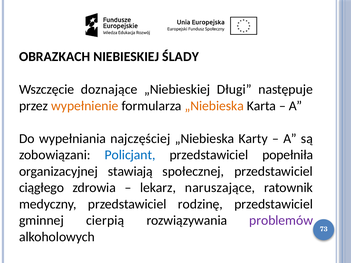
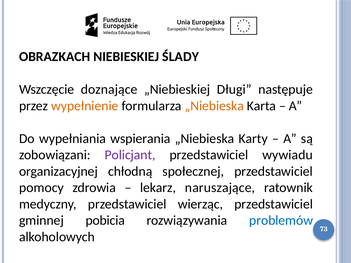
najczęściej: najczęściej -> wspierania (140, 139)
Policjant colour: blue -> purple (130, 155)
popełniła: popełniła -> wywiadu (288, 155)
stawiają: stawiają -> chłodną (130, 172)
ciągłego: ciągłego -> pomocy (41, 188)
rodzinę: rodzinę -> wierząc (200, 204)
cierpią: cierpią -> pobicia (105, 221)
problemów colour: purple -> blue (281, 221)
